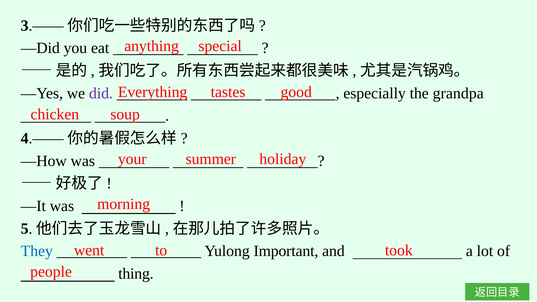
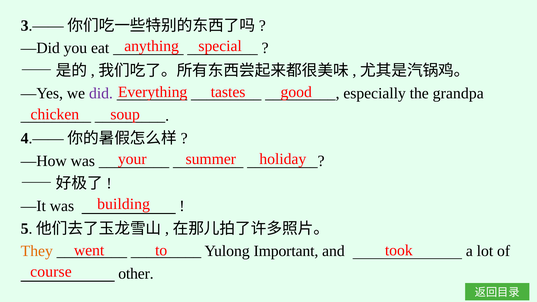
morning: morning -> building (124, 204)
They colour: blue -> orange (37, 251)
people: people -> course (51, 272)
thing: thing -> other (136, 274)
